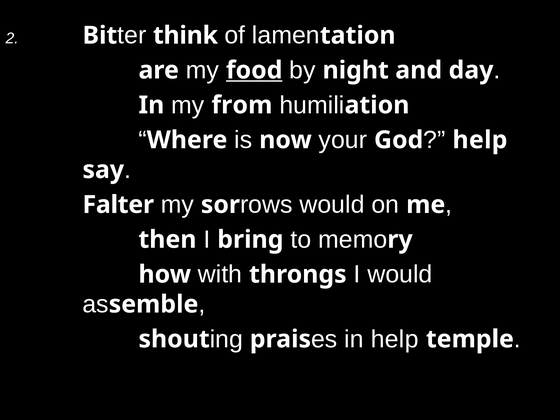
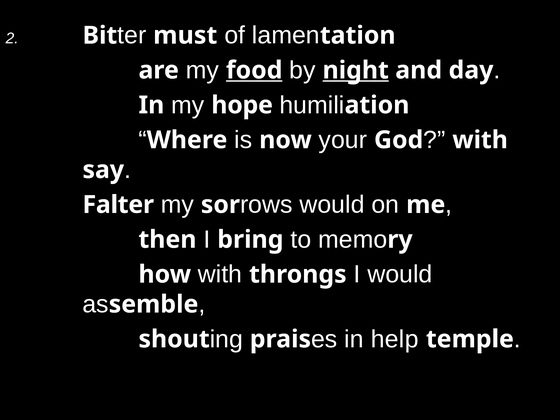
think: think -> must (185, 35)
night underline: none -> present (356, 70)
from: from -> hope (242, 105)
help: help -> with (480, 140)
